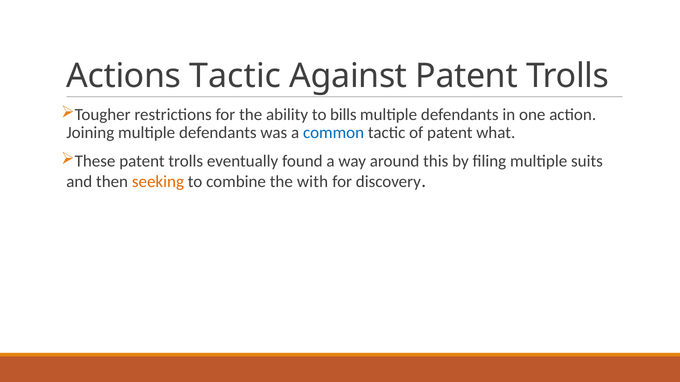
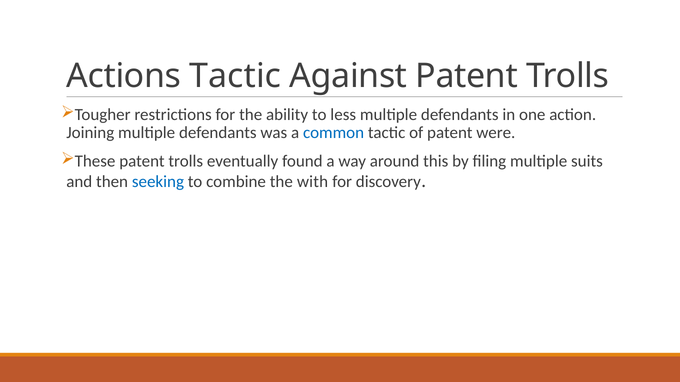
bills: bills -> less (343, 115)
what: what -> were (496, 133)
seeking colour: orange -> blue (158, 182)
